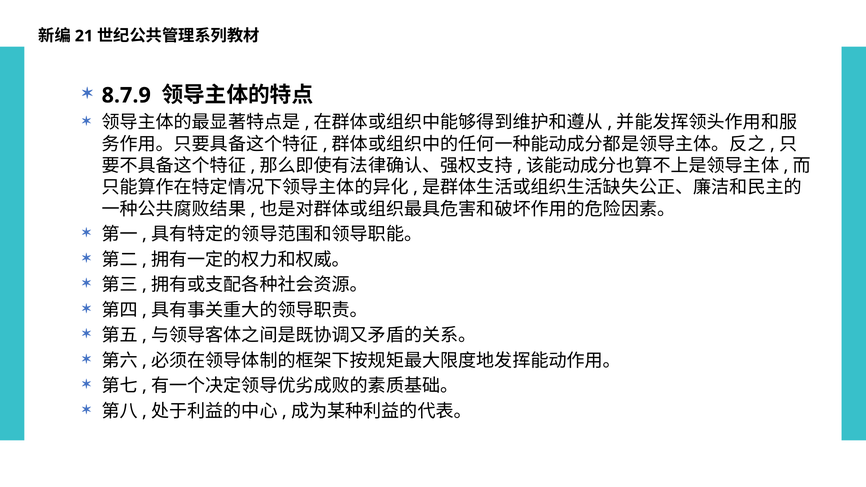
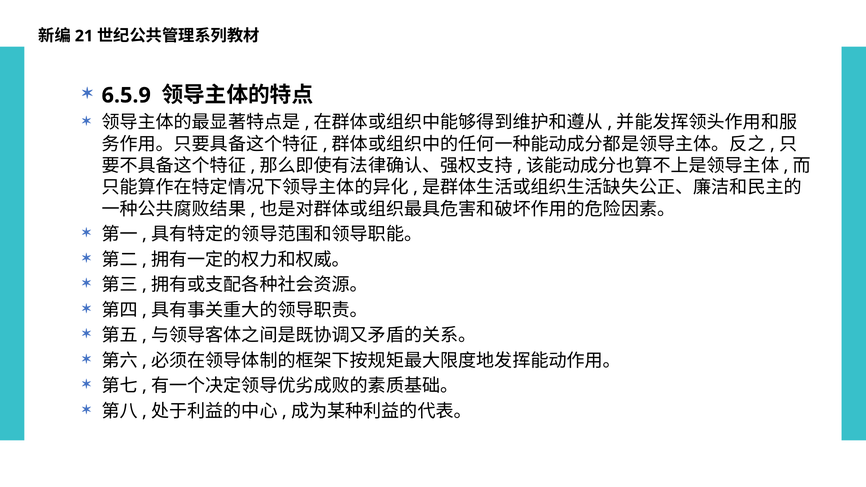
8.7.9: 8.7.9 -> 6.5.9 (126, 95)
